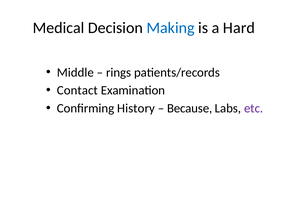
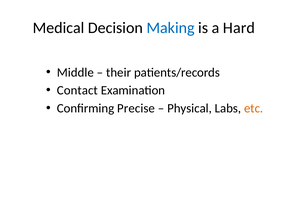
rings: rings -> their (119, 72)
History: History -> Precise (136, 108)
Because: Because -> Physical (190, 108)
etc colour: purple -> orange (254, 108)
